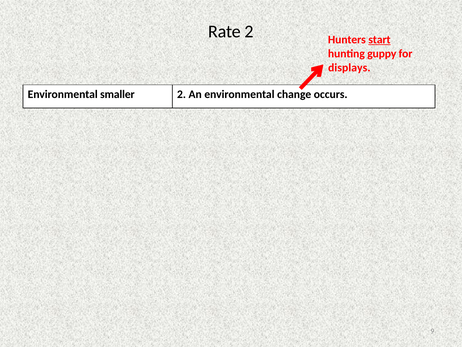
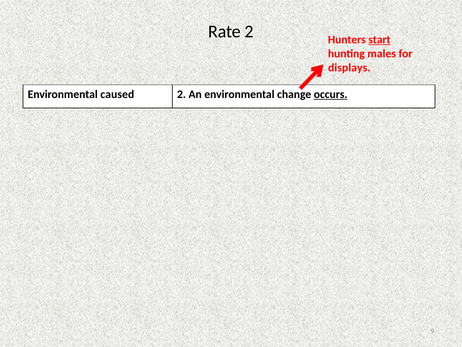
guppy: guppy -> males (382, 54)
smaller: smaller -> caused (117, 94)
occurs underline: none -> present (331, 94)
